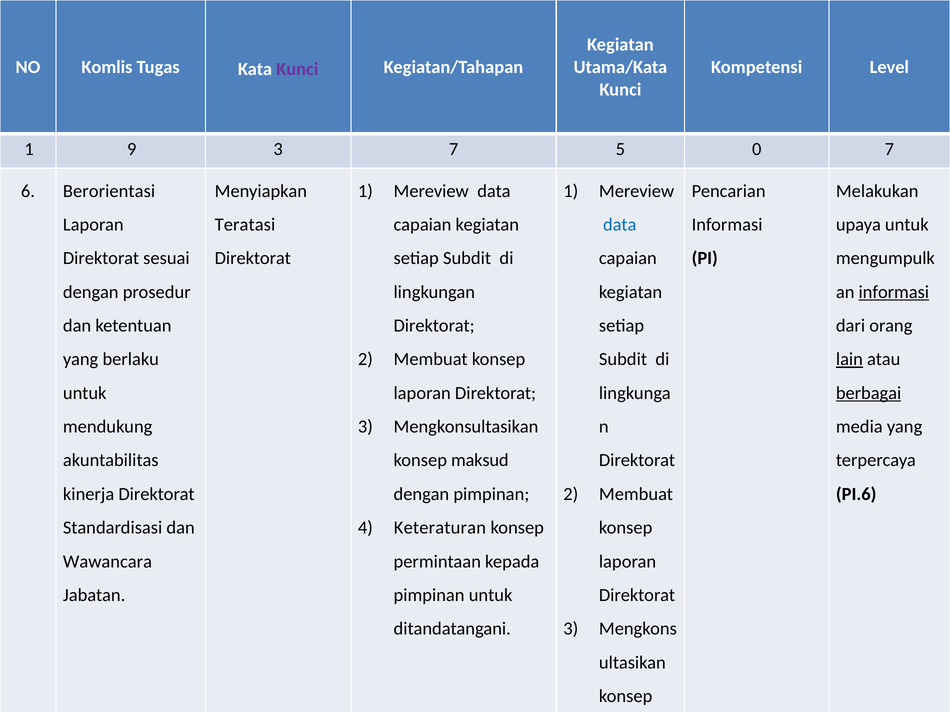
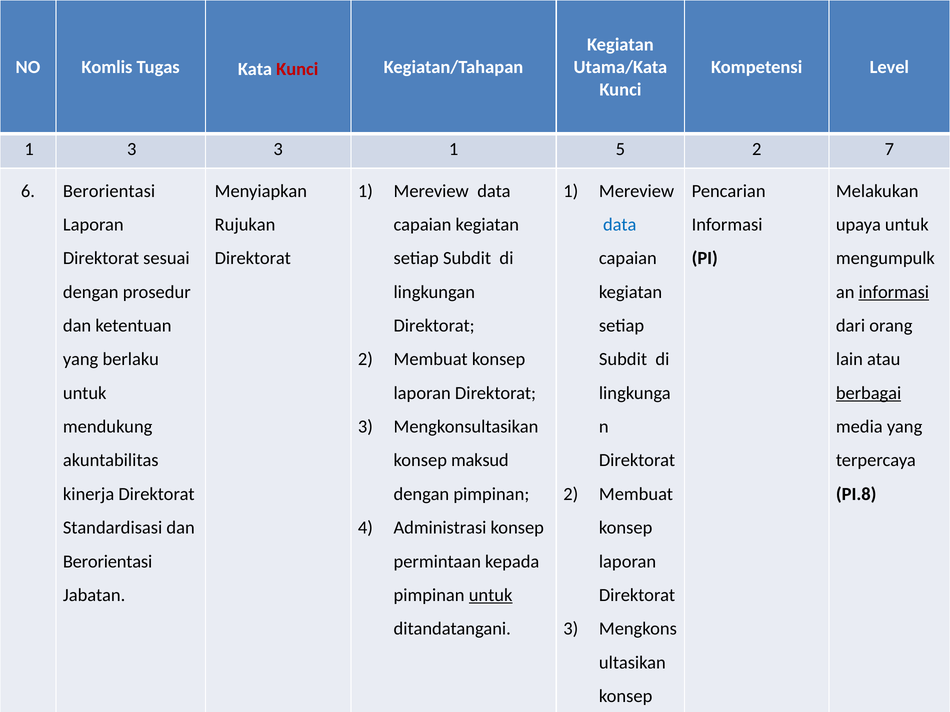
Kunci colour: purple -> red (297, 69)
1 9: 9 -> 3 (132, 149)
3 7: 7 -> 1 (454, 149)
5 0: 0 -> 2 (757, 149)
Teratasi: Teratasi -> Rujukan (245, 225)
lain underline: present -> none (849, 360)
PI.6: PI.6 -> PI.8 (856, 494)
Keteraturan: Keteraturan -> Administrasi (440, 528)
Wawancara: Wawancara -> Berorientasi (108, 562)
untuk underline: none -> present (491, 596)
